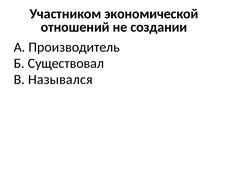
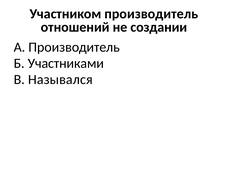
Участником экономической: экономической -> производитель (151, 14)
Существовал: Существовал -> Участниками (66, 63)
